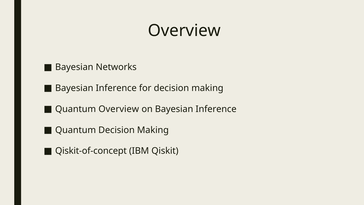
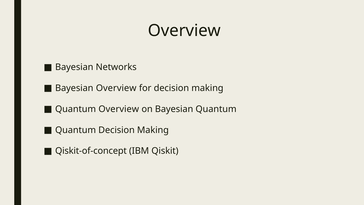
Inference: Inference -> Overview (116, 88)
on Bayesian Inference: Inference -> Quantum (216, 109)
